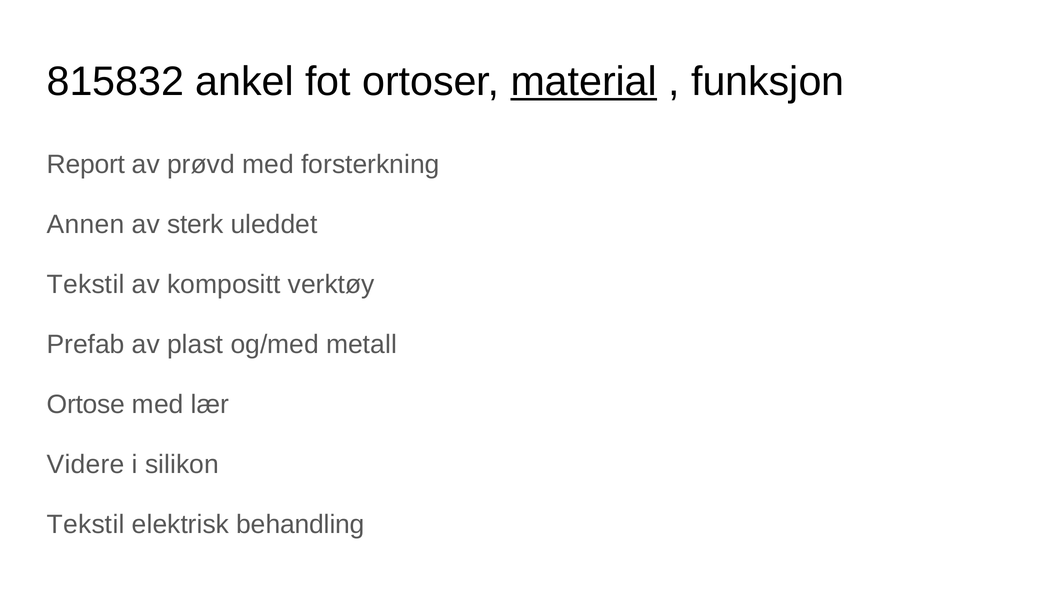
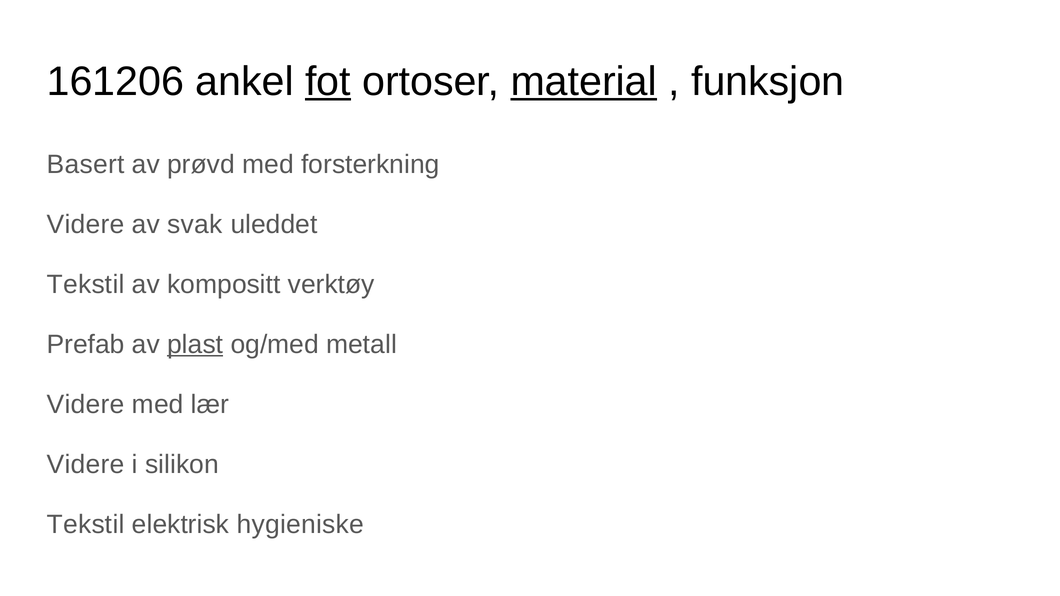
815832: 815832 -> 161206 (115, 82)
fot underline: none -> present (328, 82)
Report: Report -> Basert (86, 164)
Annen: Annen -> Videre (86, 224)
sterk: sterk -> svak (195, 224)
plast underline: none -> present (195, 345)
Ortose: Ortose -> Videre (86, 405)
behandling: behandling -> hygieniske (300, 525)
